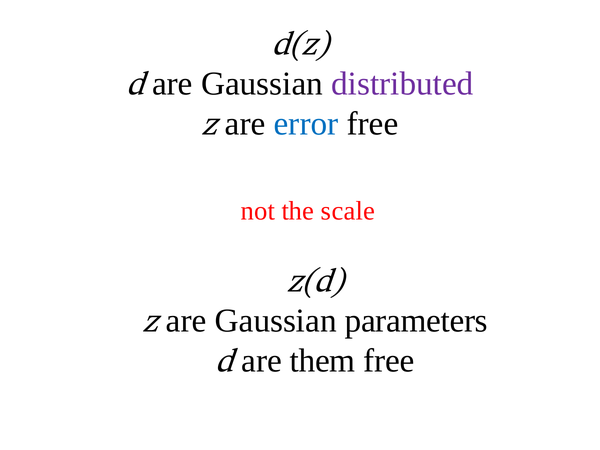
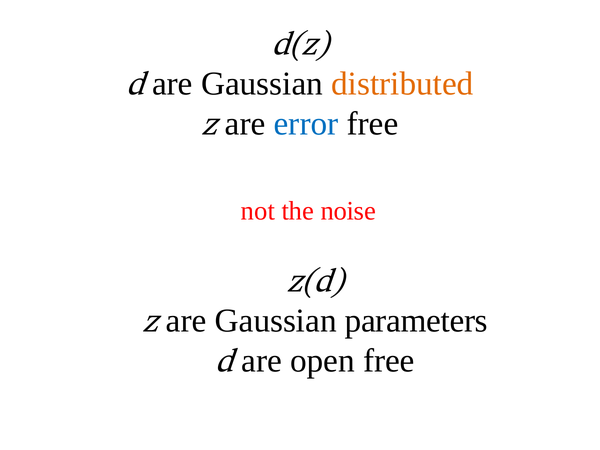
distributed colour: purple -> orange (402, 84)
scale: scale -> noise (348, 211)
them: them -> open (322, 361)
